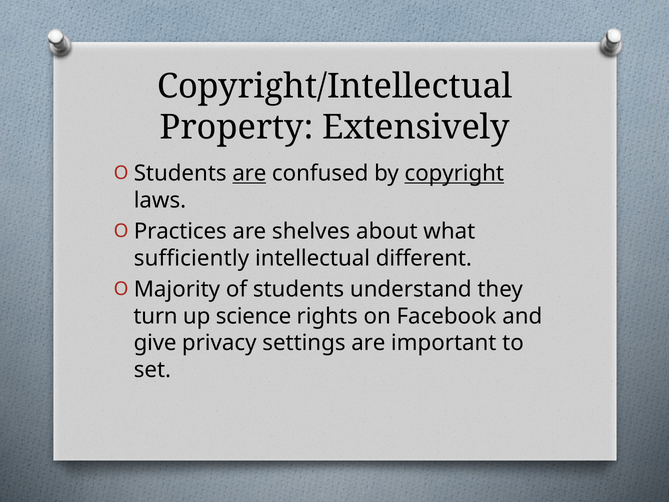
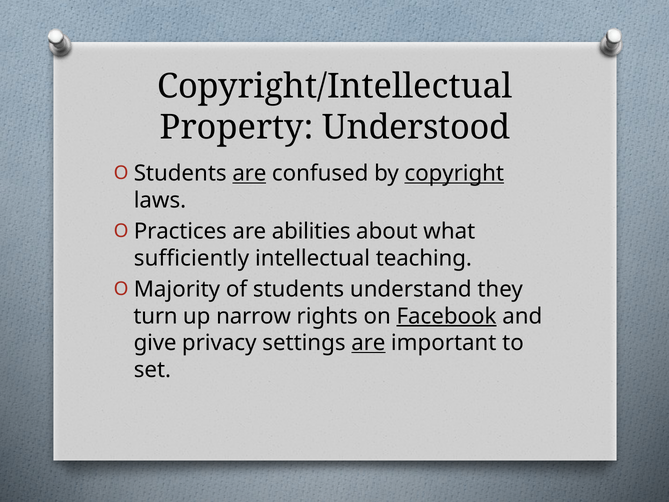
Extensively: Extensively -> Understood (416, 127)
shelves: shelves -> abilities (311, 231)
different: different -> teaching (424, 258)
science: science -> narrow (254, 316)
Facebook underline: none -> present (447, 316)
are underline: none -> present (368, 343)
